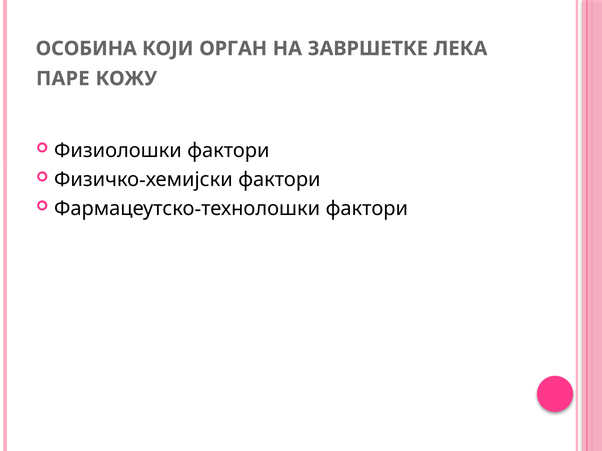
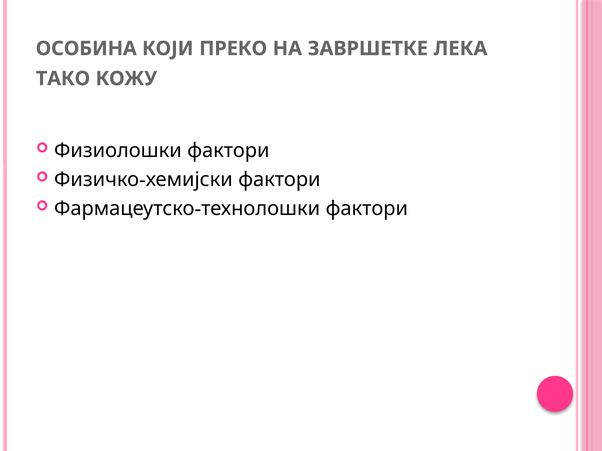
ОРГАН: ОРГАН -> ПРЕКО (233, 49)
ПАРЕ: ПАРЕ -> ТАКО (63, 79)
